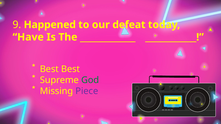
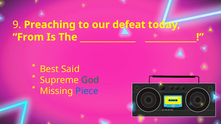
Happened: Happened -> Preaching (50, 25)
Have: Have -> From (28, 37)
Best Best: Best -> Said (70, 69)
Piece colour: purple -> blue (87, 91)
